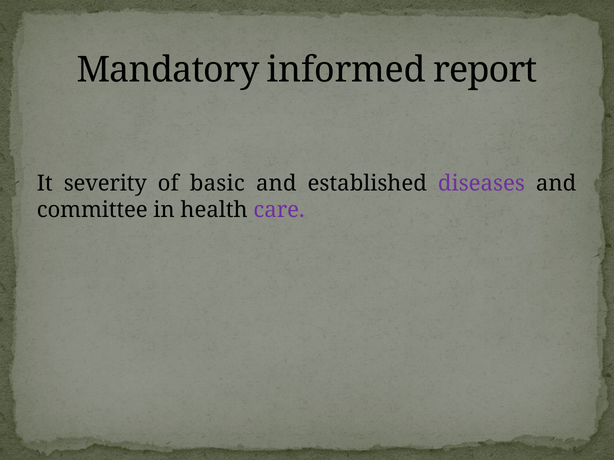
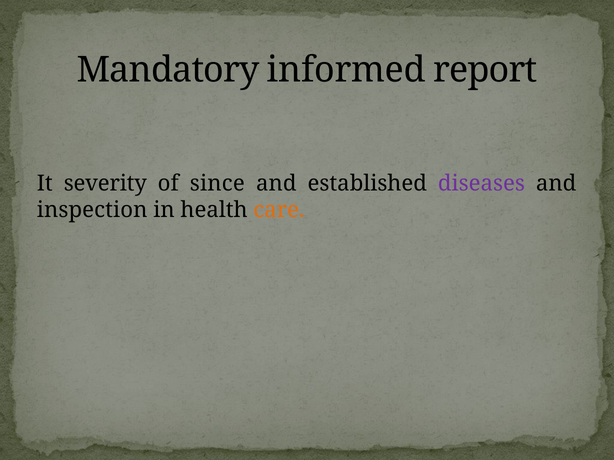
basic: basic -> since (217, 184)
committee: committee -> inspection (92, 210)
care colour: purple -> orange (279, 210)
